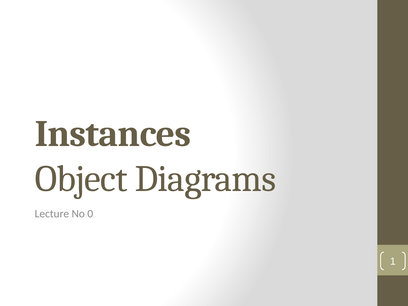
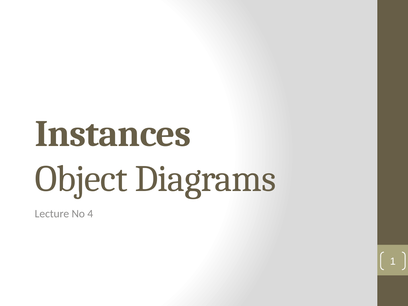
0: 0 -> 4 (90, 214)
